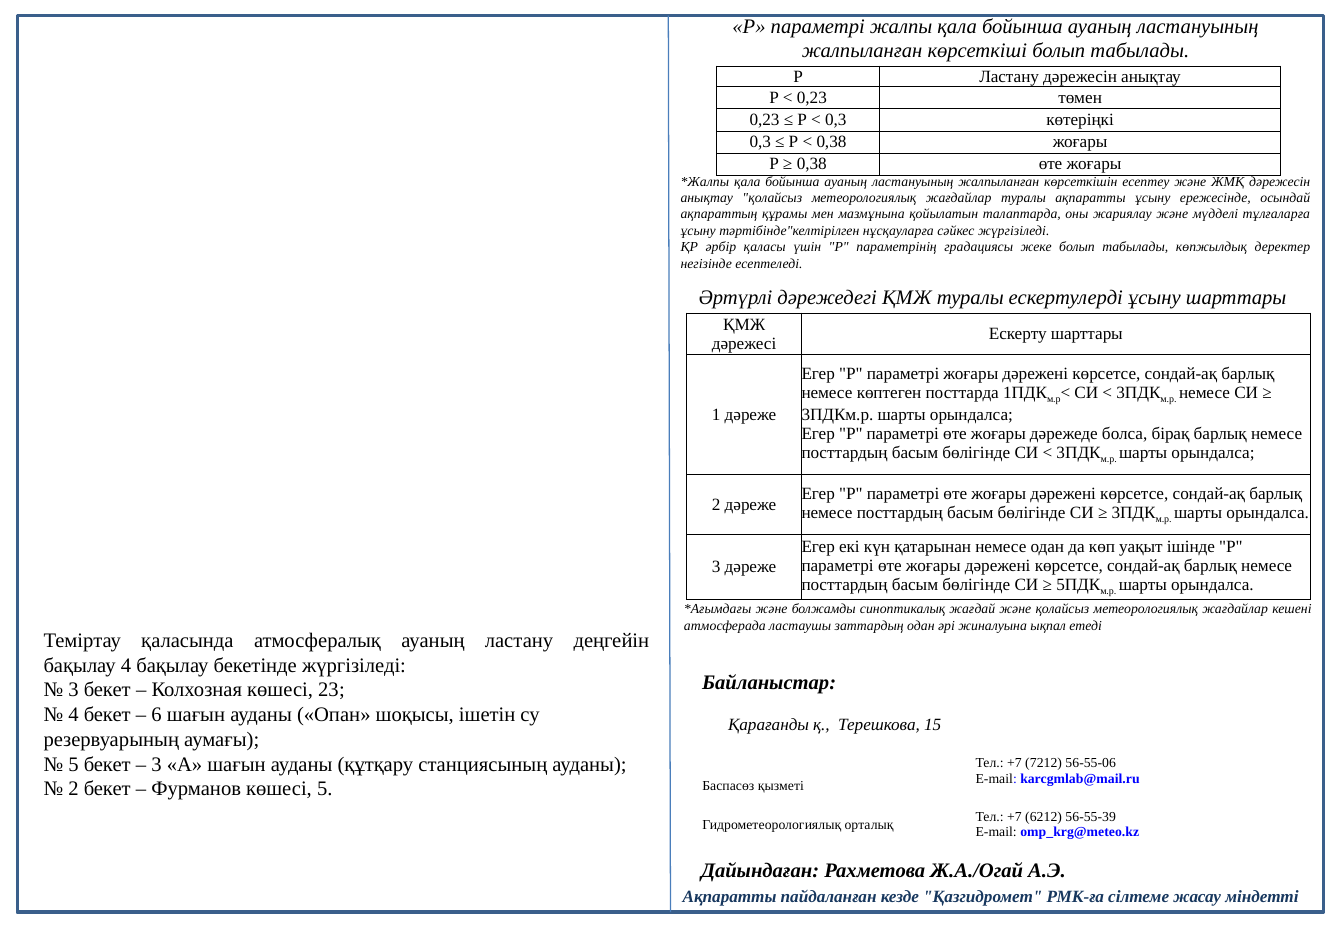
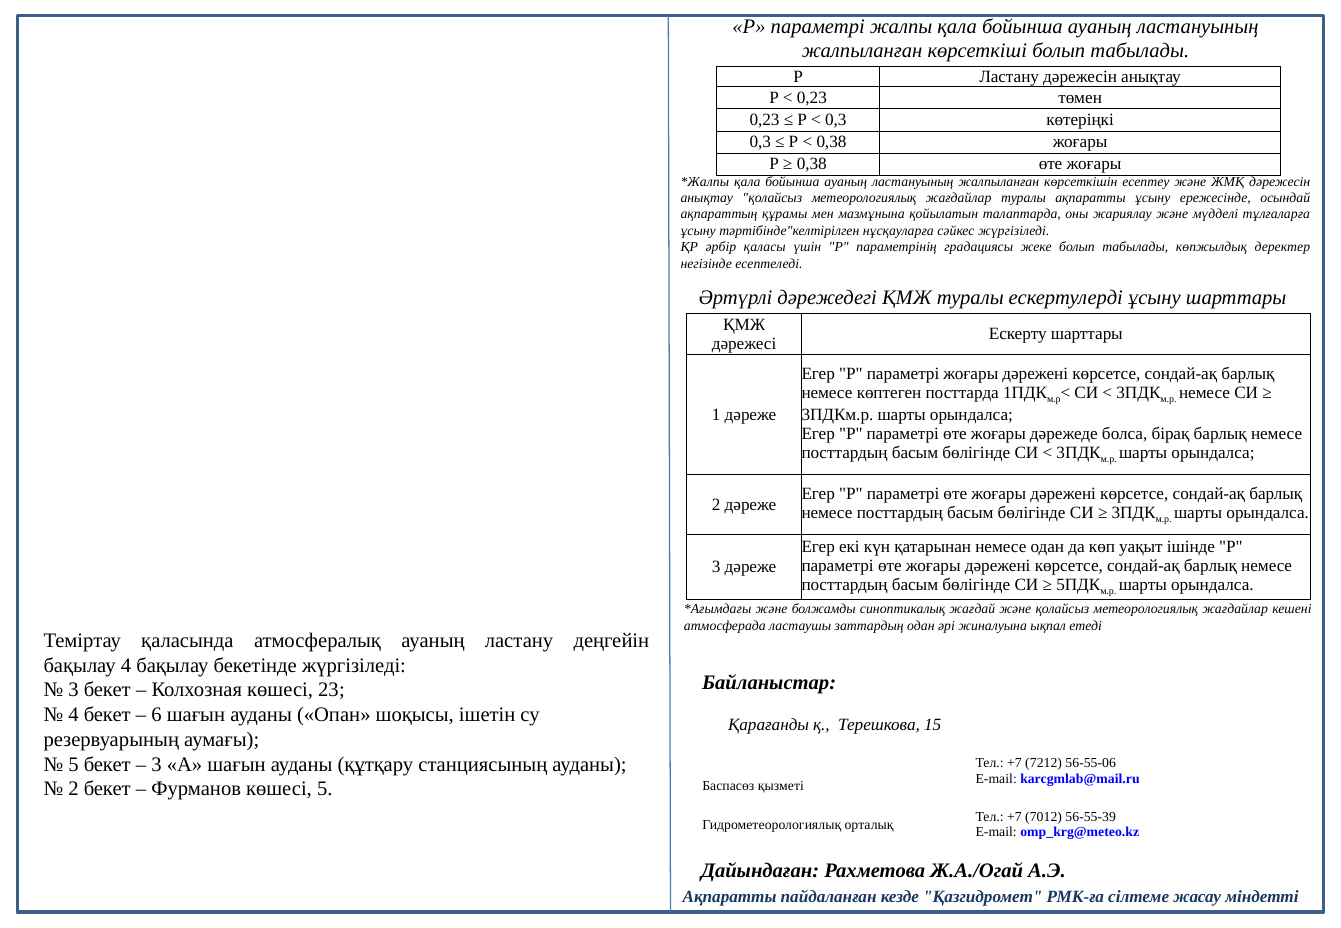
6212: 6212 -> 7012 (1044, 817)
